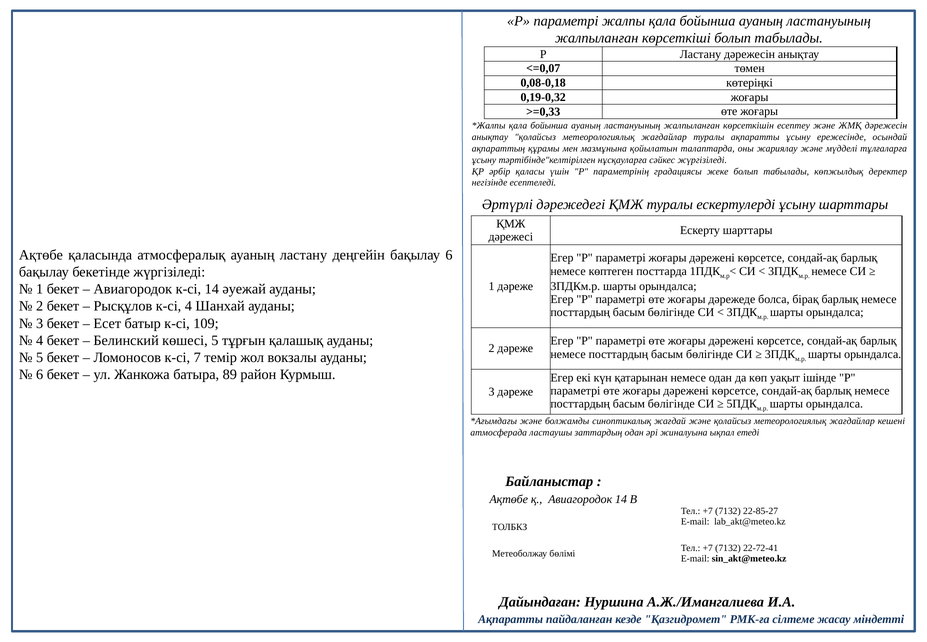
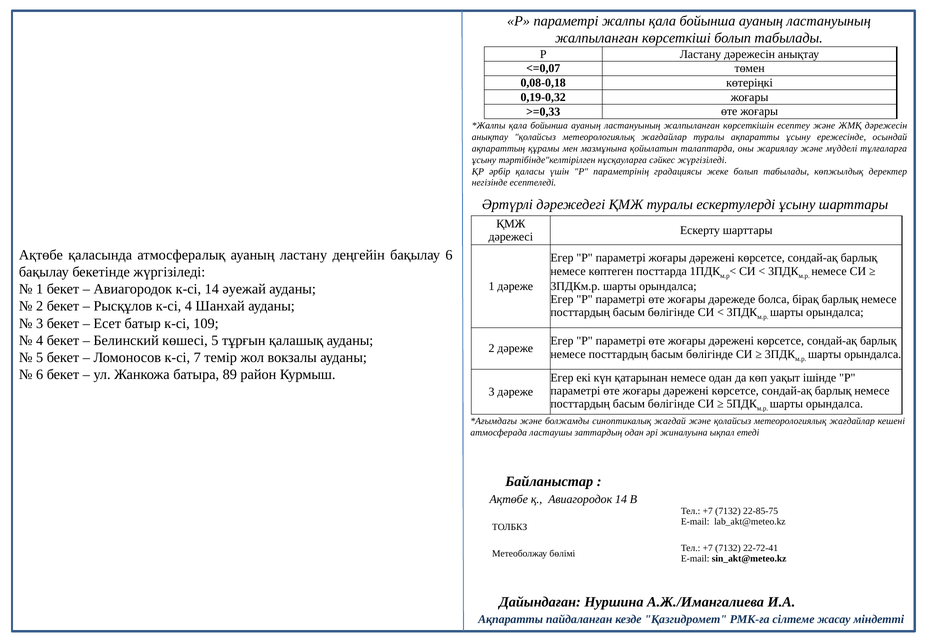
22-85-27: 22-85-27 -> 22-85-75 (761, 511)
